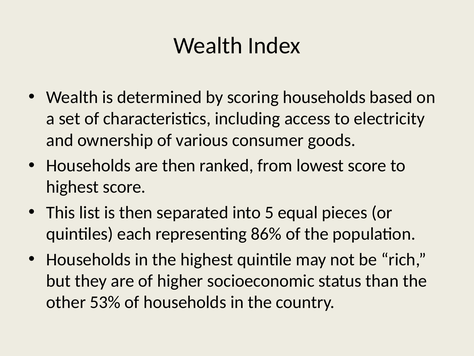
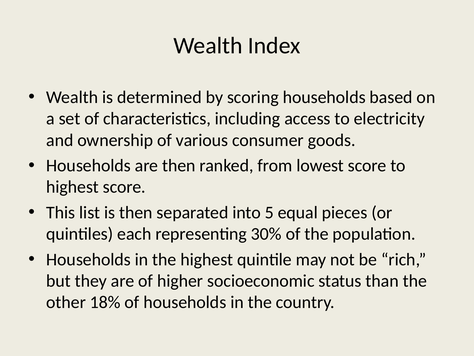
86%: 86% -> 30% (266, 234)
53%: 53% -> 18% (105, 302)
